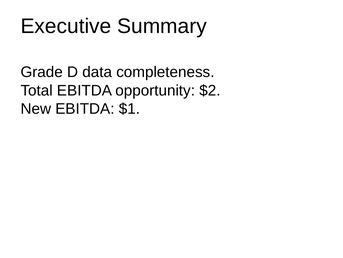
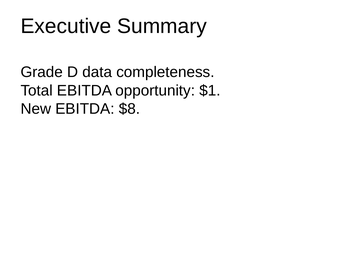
$2: $2 -> $1 (210, 90)
$1: $1 -> $8 (129, 109)
